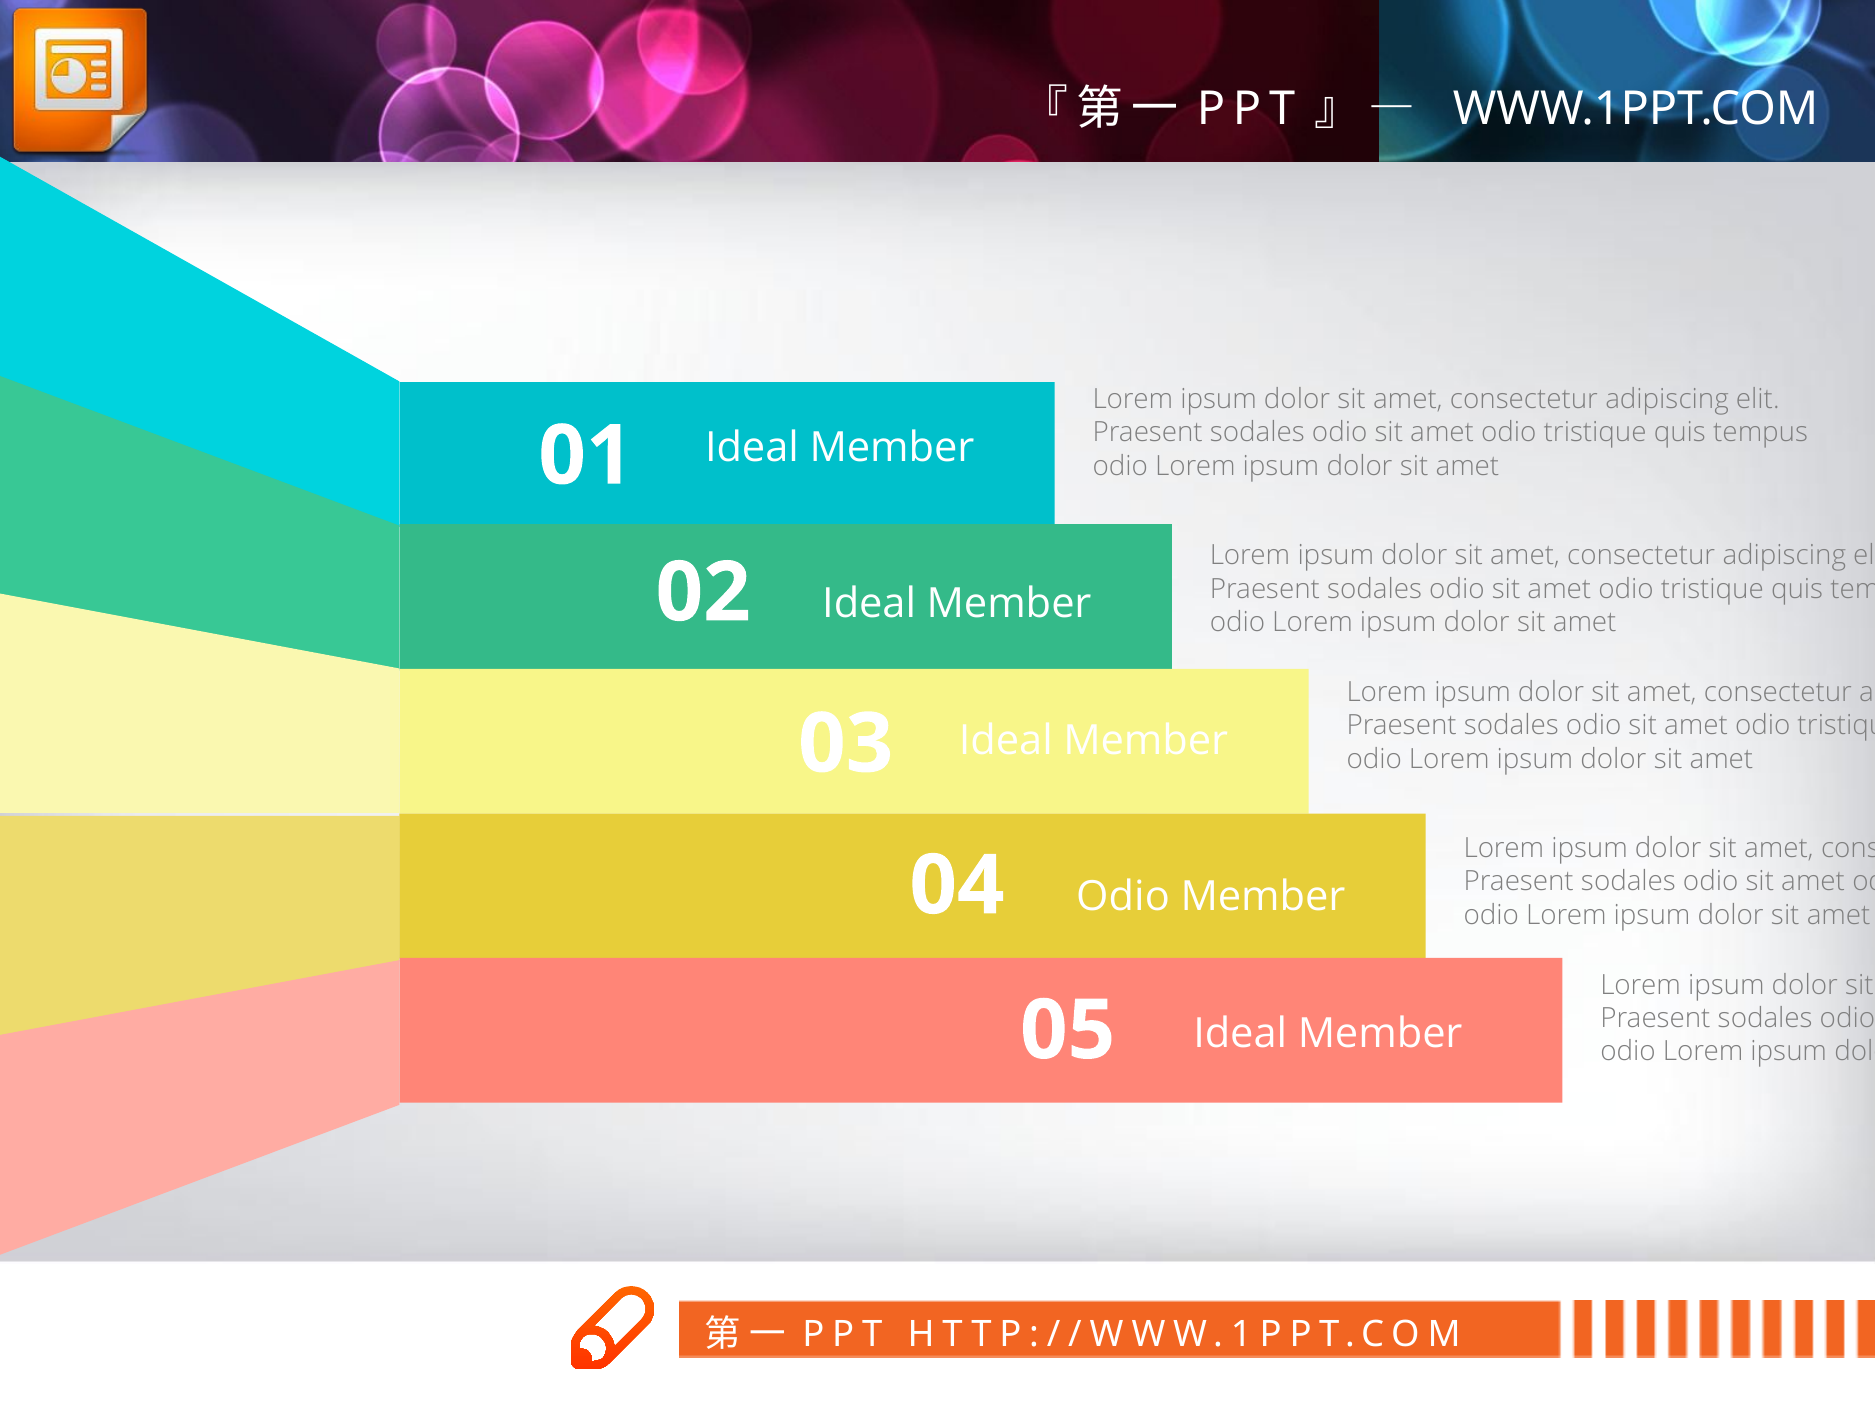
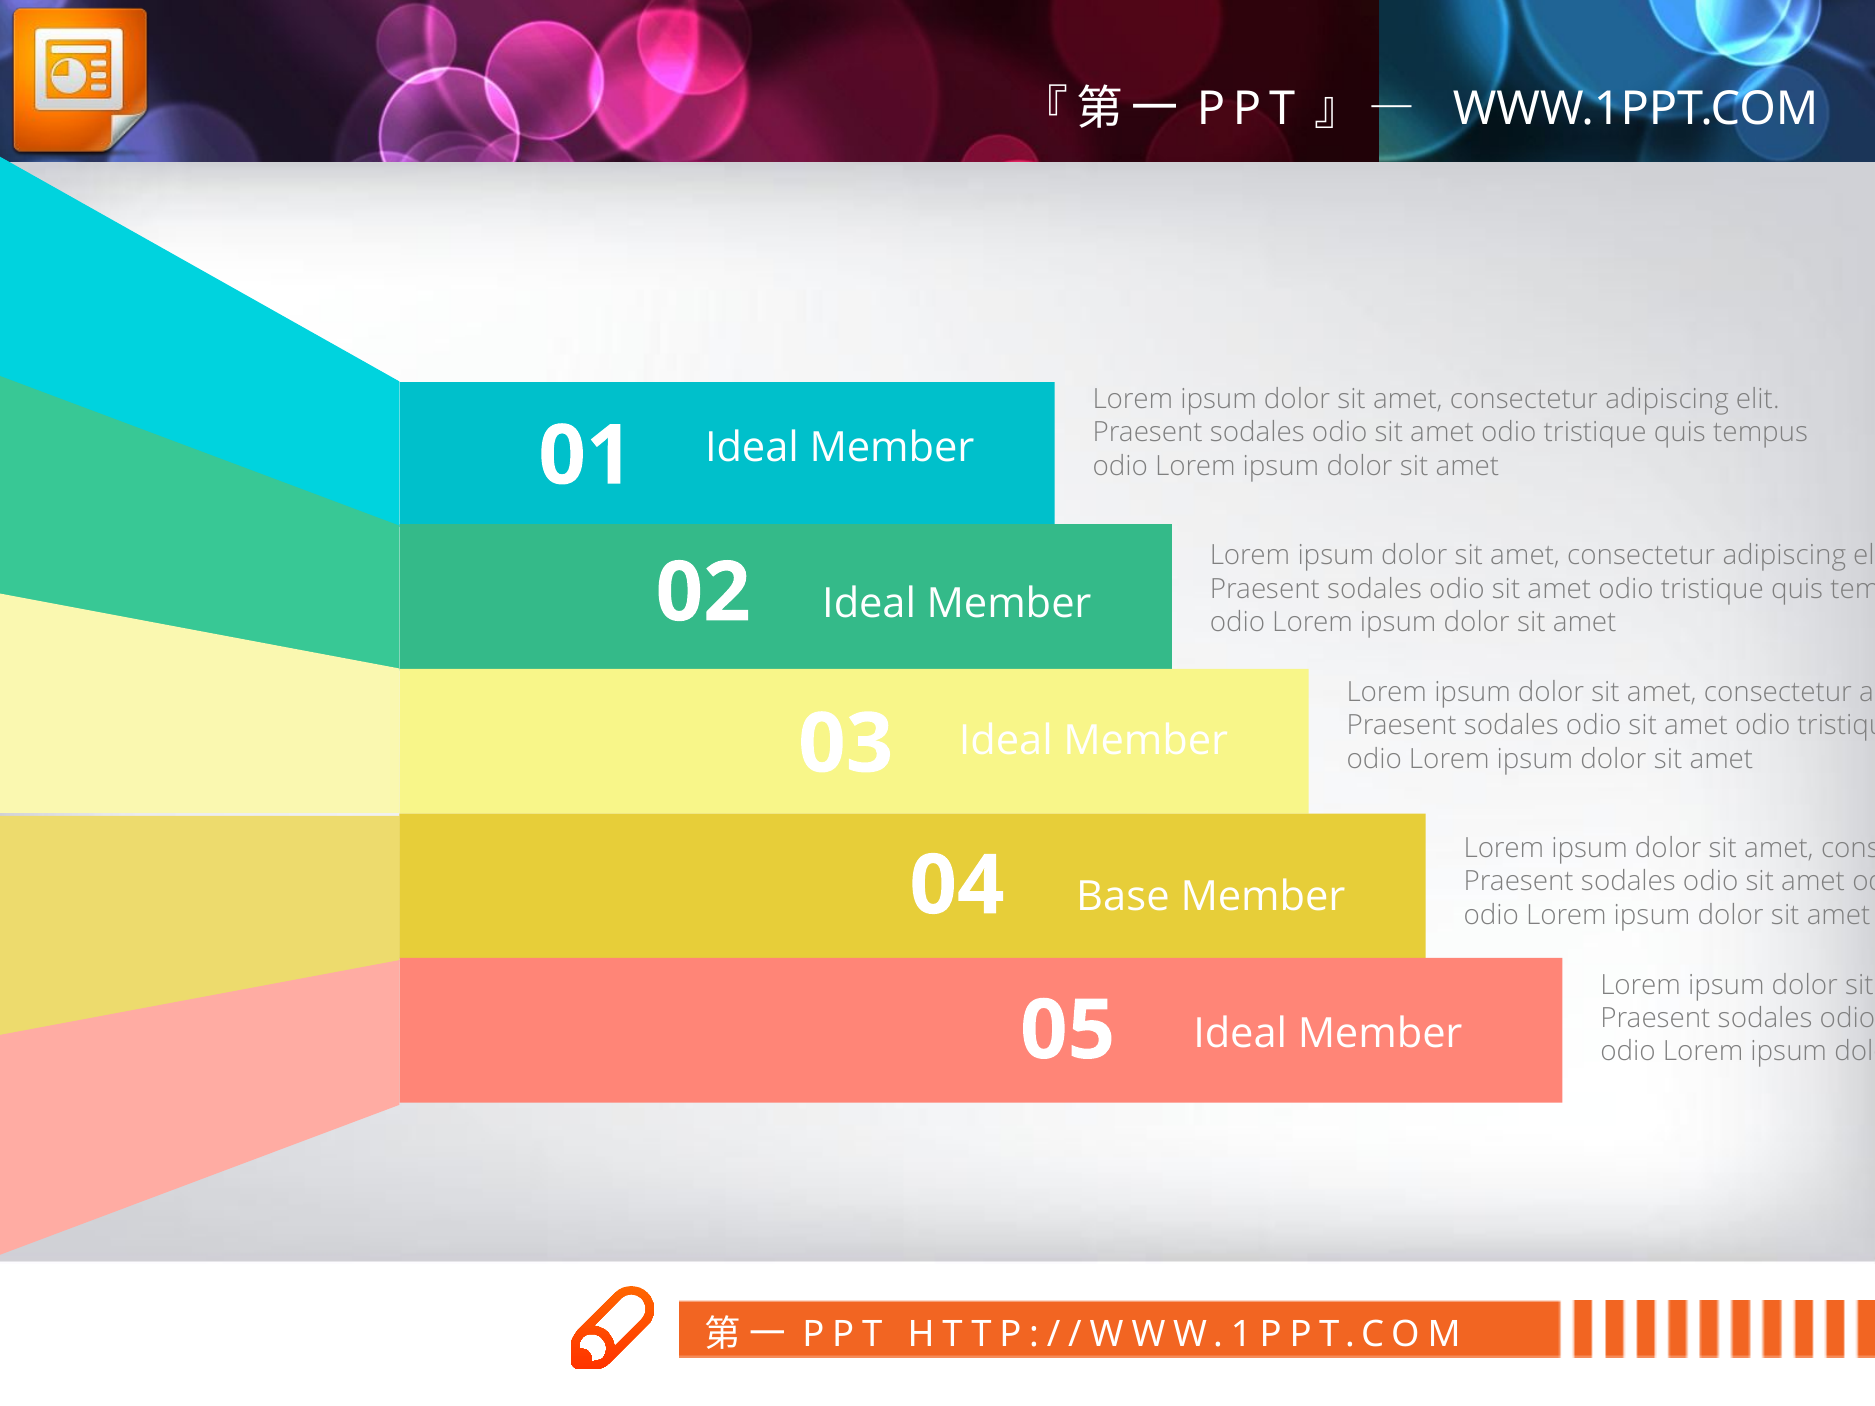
Odio: Odio -> Base (1123, 897)
